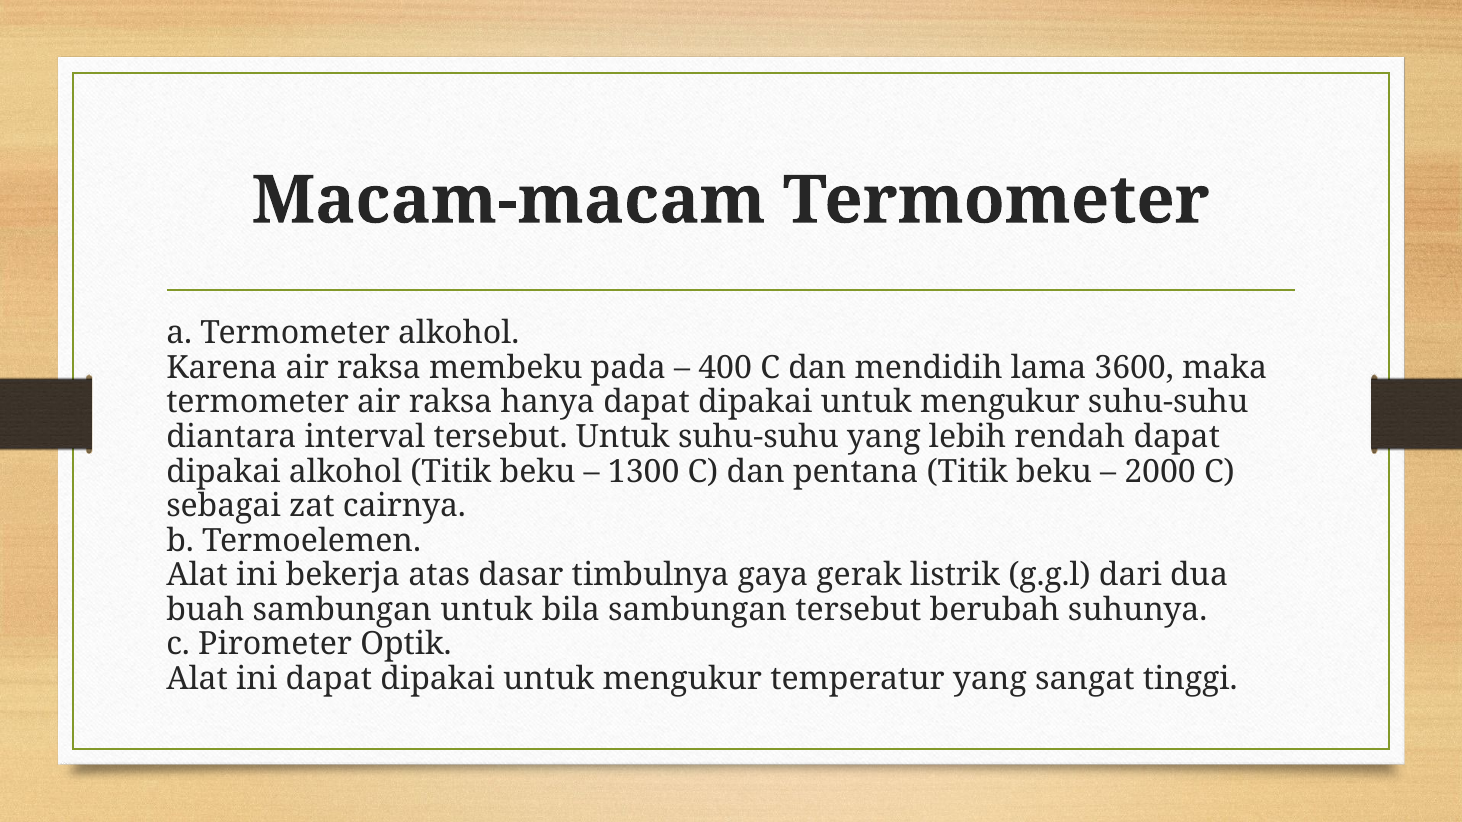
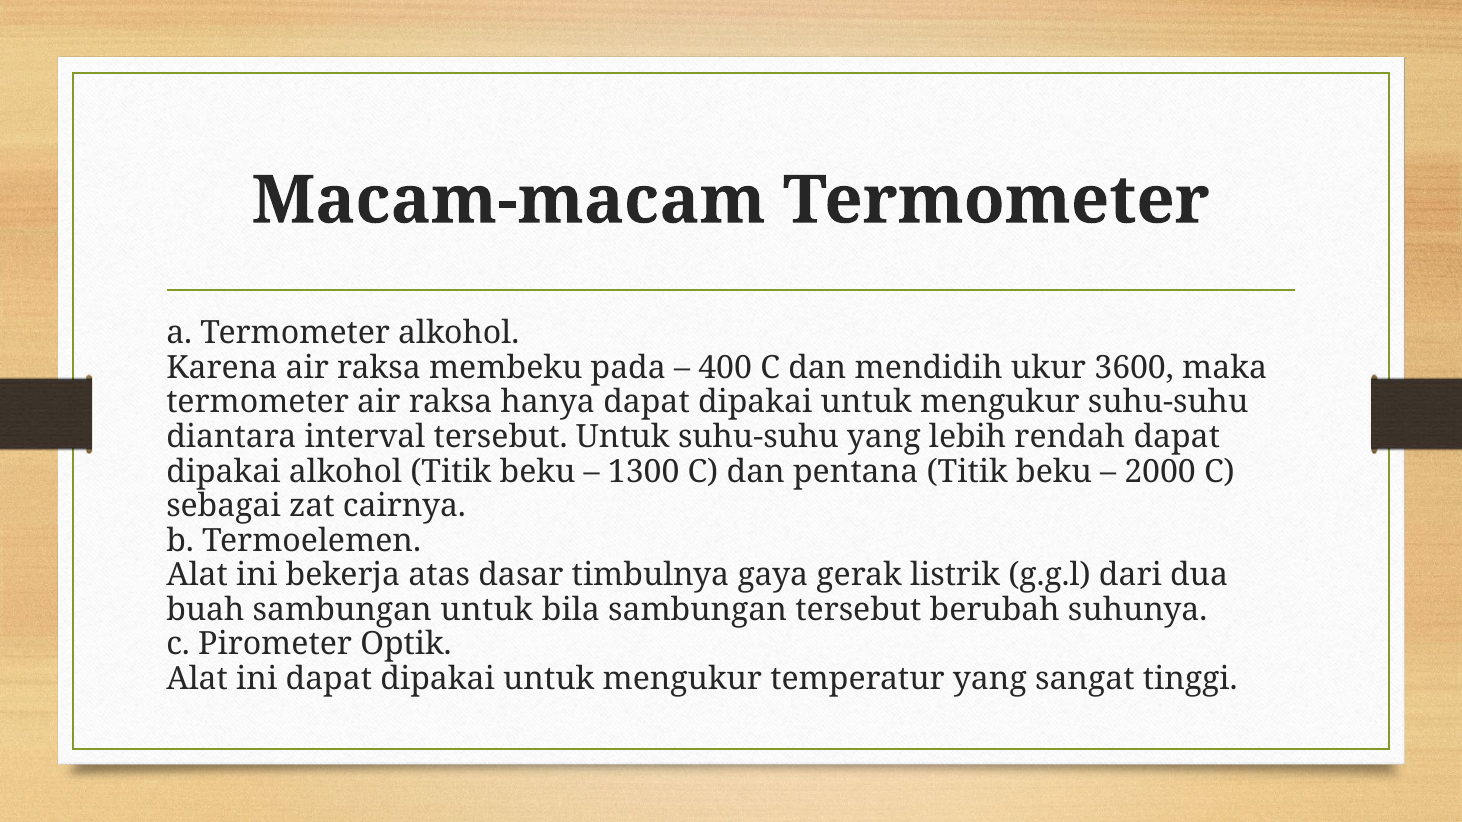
lama: lama -> ukur (1048, 368)
